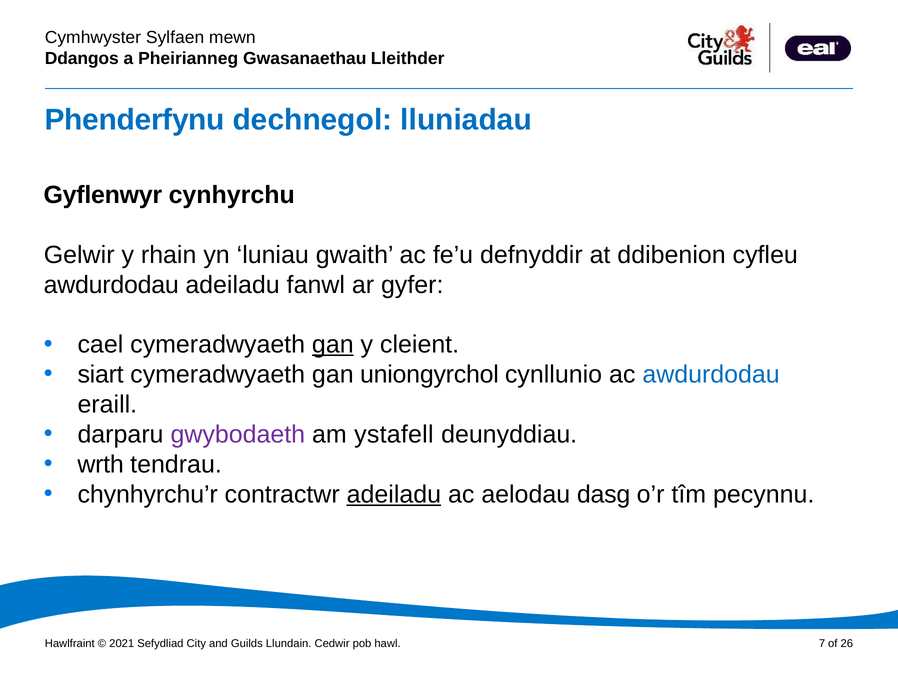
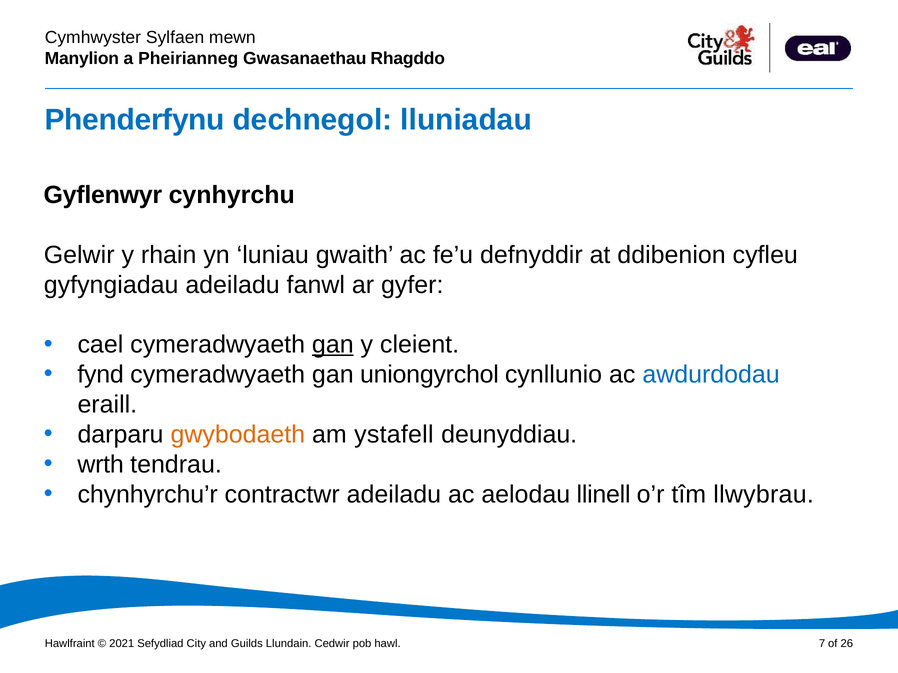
Ddangos: Ddangos -> Manylion (82, 58)
Lleithder: Lleithder -> Rhagddo (408, 58)
awdurdodau: awdurdodau -> gyfyngiadau (111, 285)
siart: siart -> fynd (101, 375)
gwybodaeth colour: purple -> orange (238, 435)
adeiladu underline: present -> none (394, 495)
dasg: dasg -> llinell (604, 495)
pecynnu: pecynnu -> llwybrau (764, 495)
